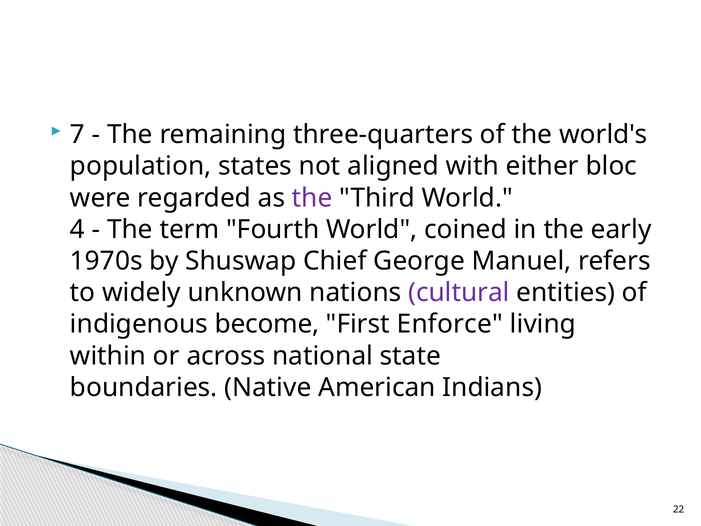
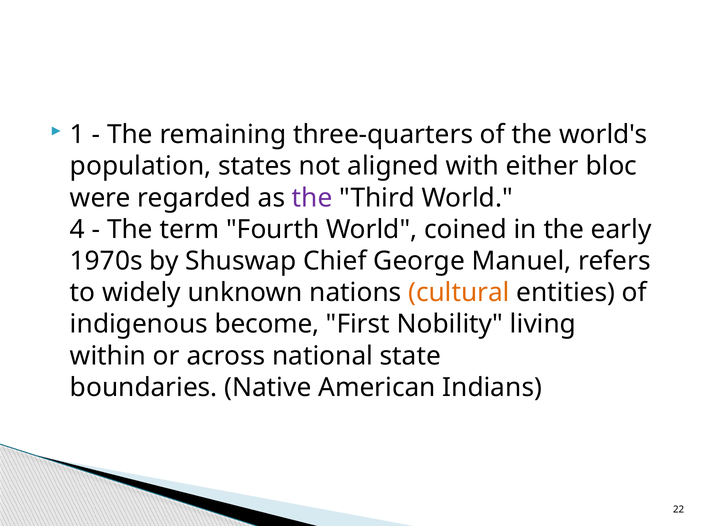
7: 7 -> 1 (78, 135)
cultural colour: purple -> orange (459, 293)
Enforce: Enforce -> Nobility (450, 324)
